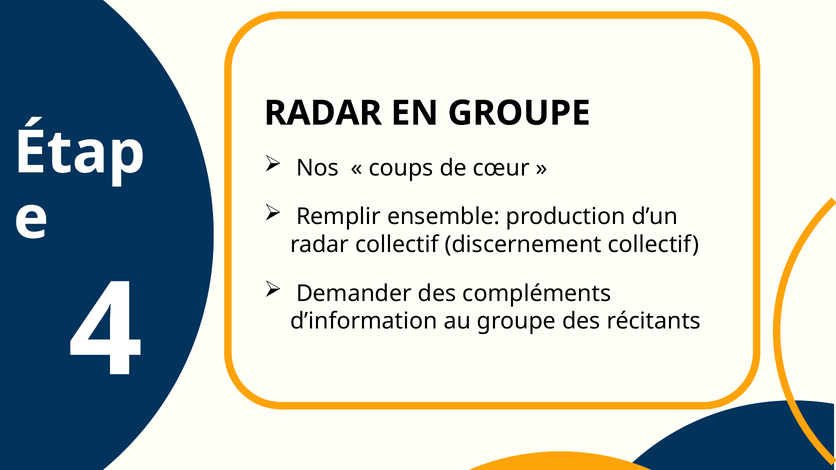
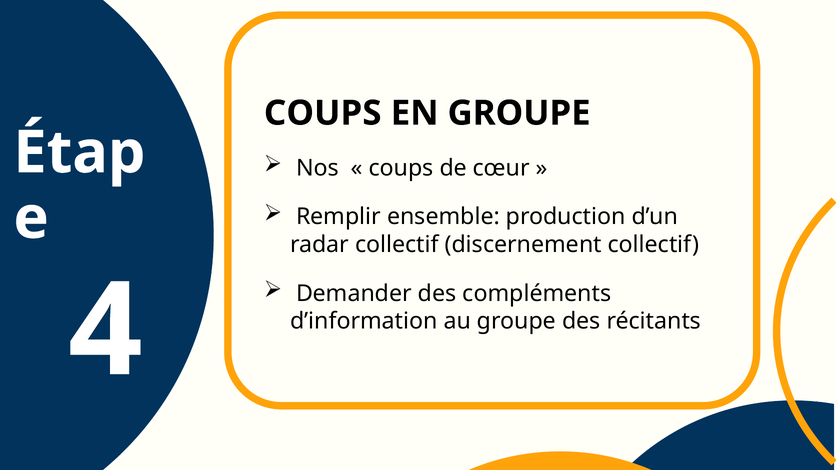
RADAR: RADAR -> COUPS (323, 113)
